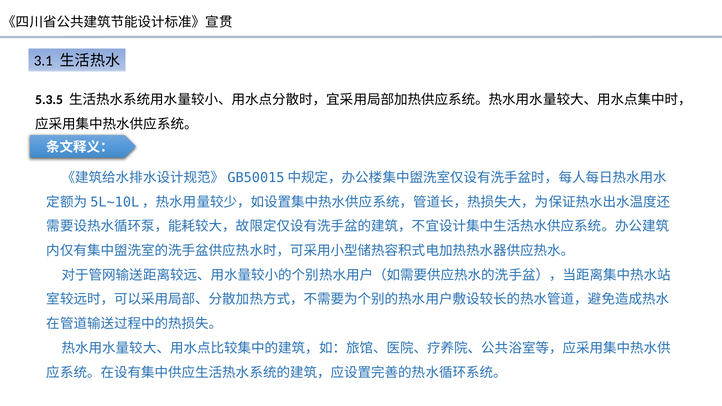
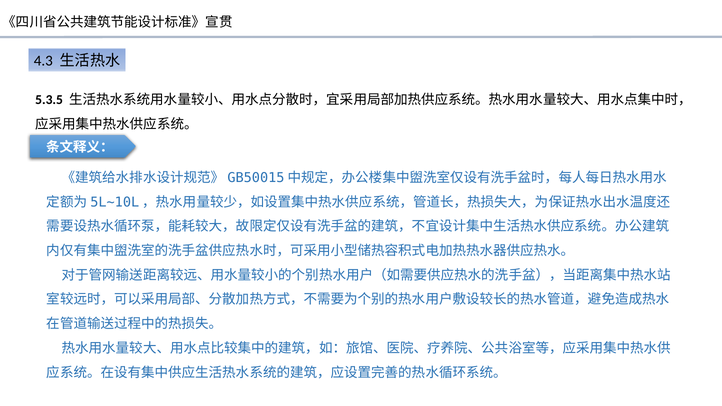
3.1: 3.1 -> 4.3 (43, 61)
